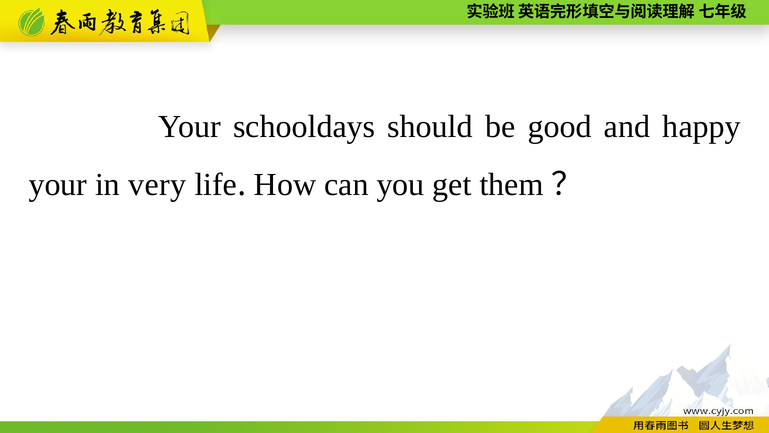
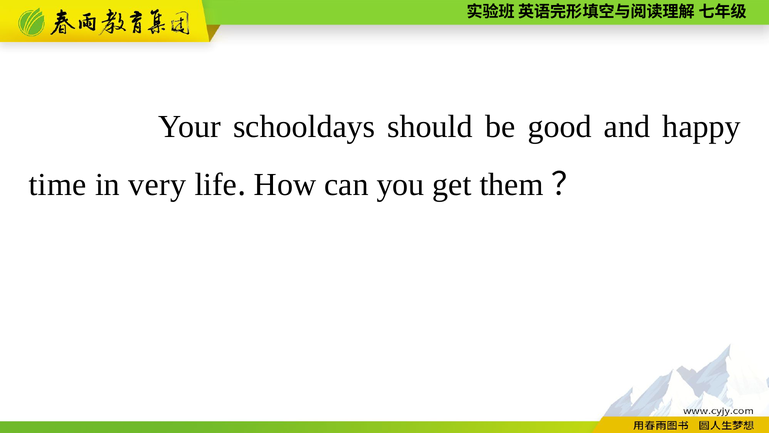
your: your -> time (58, 184)
